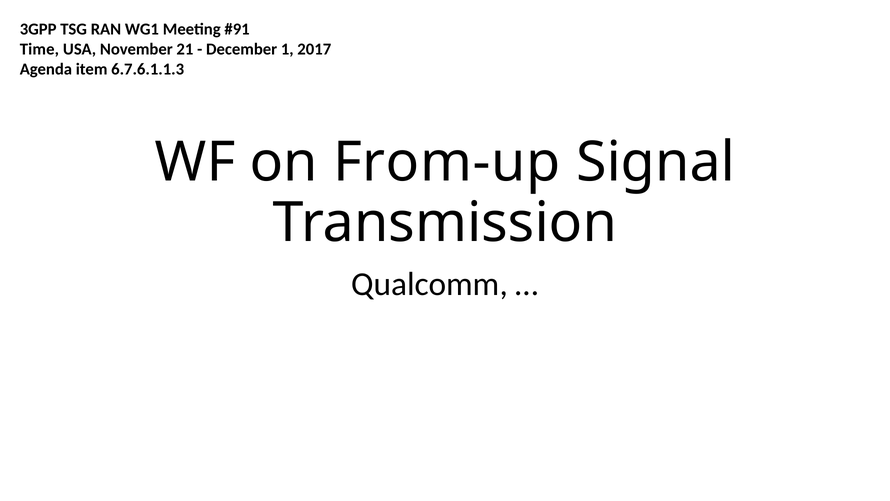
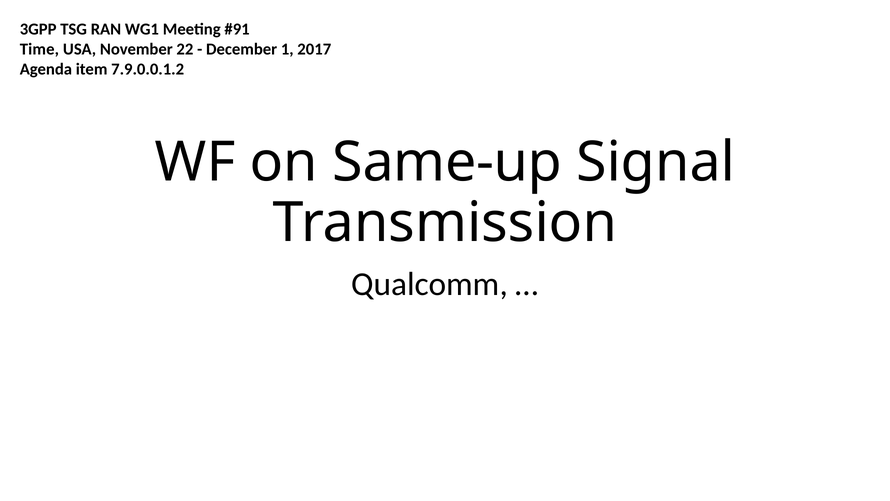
21: 21 -> 22 (185, 49)
6.7.6.1.1.3: 6.7.6.1.1.3 -> 7.9.0.0.1.2 (148, 69)
From-up: From-up -> Same-up (447, 162)
